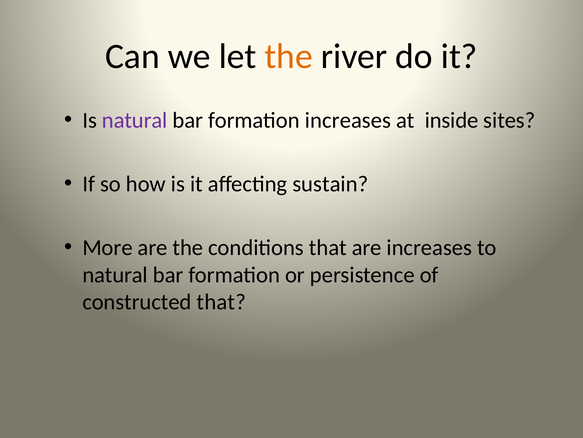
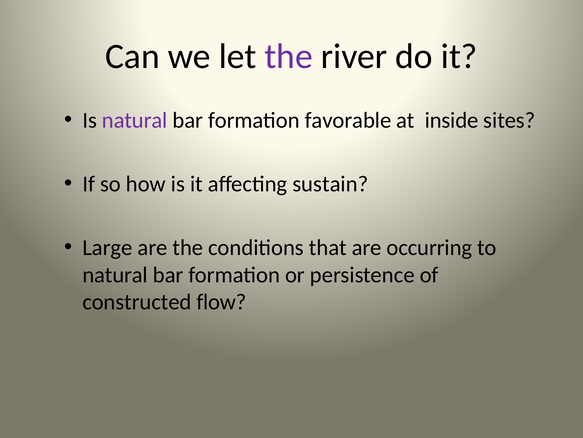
the colour: orange -> purple (289, 56)
formation increases: increases -> favorable (348, 120)
More: More -> Large (107, 247)
are increases: increases -> occurring (429, 247)
constructed that: that -> flow (222, 302)
